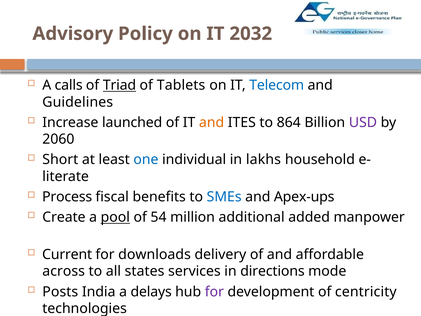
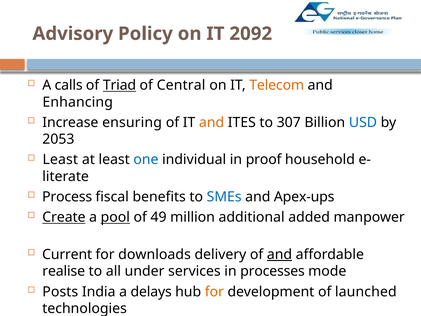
2032: 2032 -> 2092 (251, 34)
Tablets: Tablets -> Central (181, 85)
Telecom colour: blue -> orange (277, 85)
Guidelines: Guidelines -> Enhancing (78, 102)
launched: launched -> ensuring (132, 122)
864: 864 -> 307 (289, 122)
USD colour: purple -> blue (363, 122)
2060: 2060 -> 2053 (58, 139)
Short: Short -> Least (60, 160)
lakhs: lakhs -> proof (264, 160)
Create underline: none -> present (64, 217)
54: 54 -> 49 (159, 217)
and underline: none -> present (279, 254)
across: across -> realise (64, 271)
states: states -> under (145, 271)
directions: directions -> processes (272, 271)
for colour: purple -> orange (214, 291)
centricity: centricity -> launched (366, 291)
